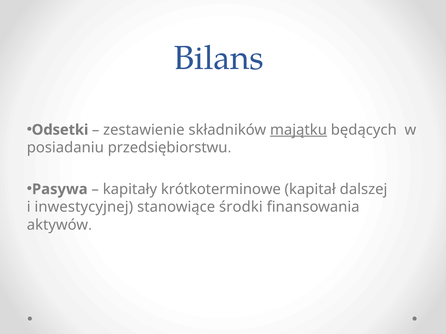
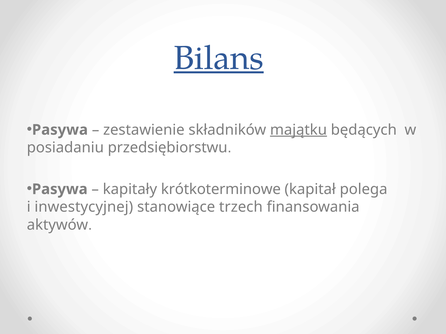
Bilans underline: none -> present (219, 58)
Odsetki: Odsetki -> Pasywa (60, 130)
dalszej: dalszej -> polega (364, 189)
środki: środki -> trzech (241, 207)
